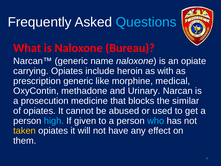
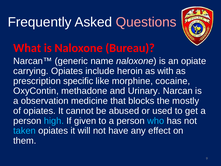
Questions colour: light blue -> pink (146, 22)
prescription generic: generic -> specific (78, 81)
medical: medical -> cocaine (173, 81)
prosecution: prosecution -> observation (45, 101)
similar: similar -> mostly (186, 101)
taken colour: yellow -> light blue (25, 131)
